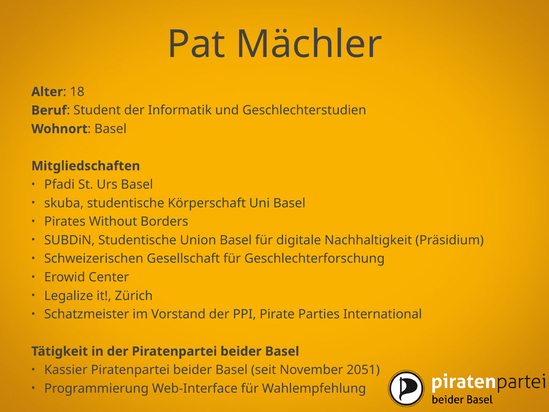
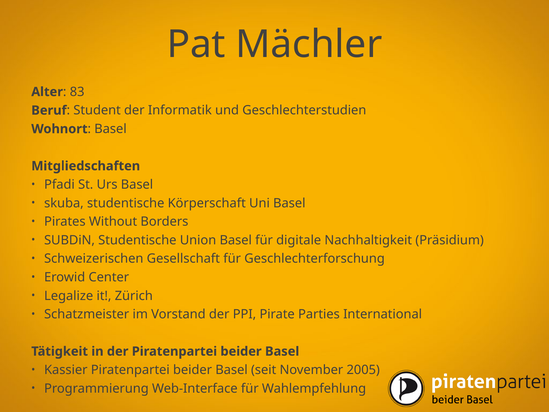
18: 18 -> 83 (77, 92)
2051: 2051 -> 2005 (363, 370)
